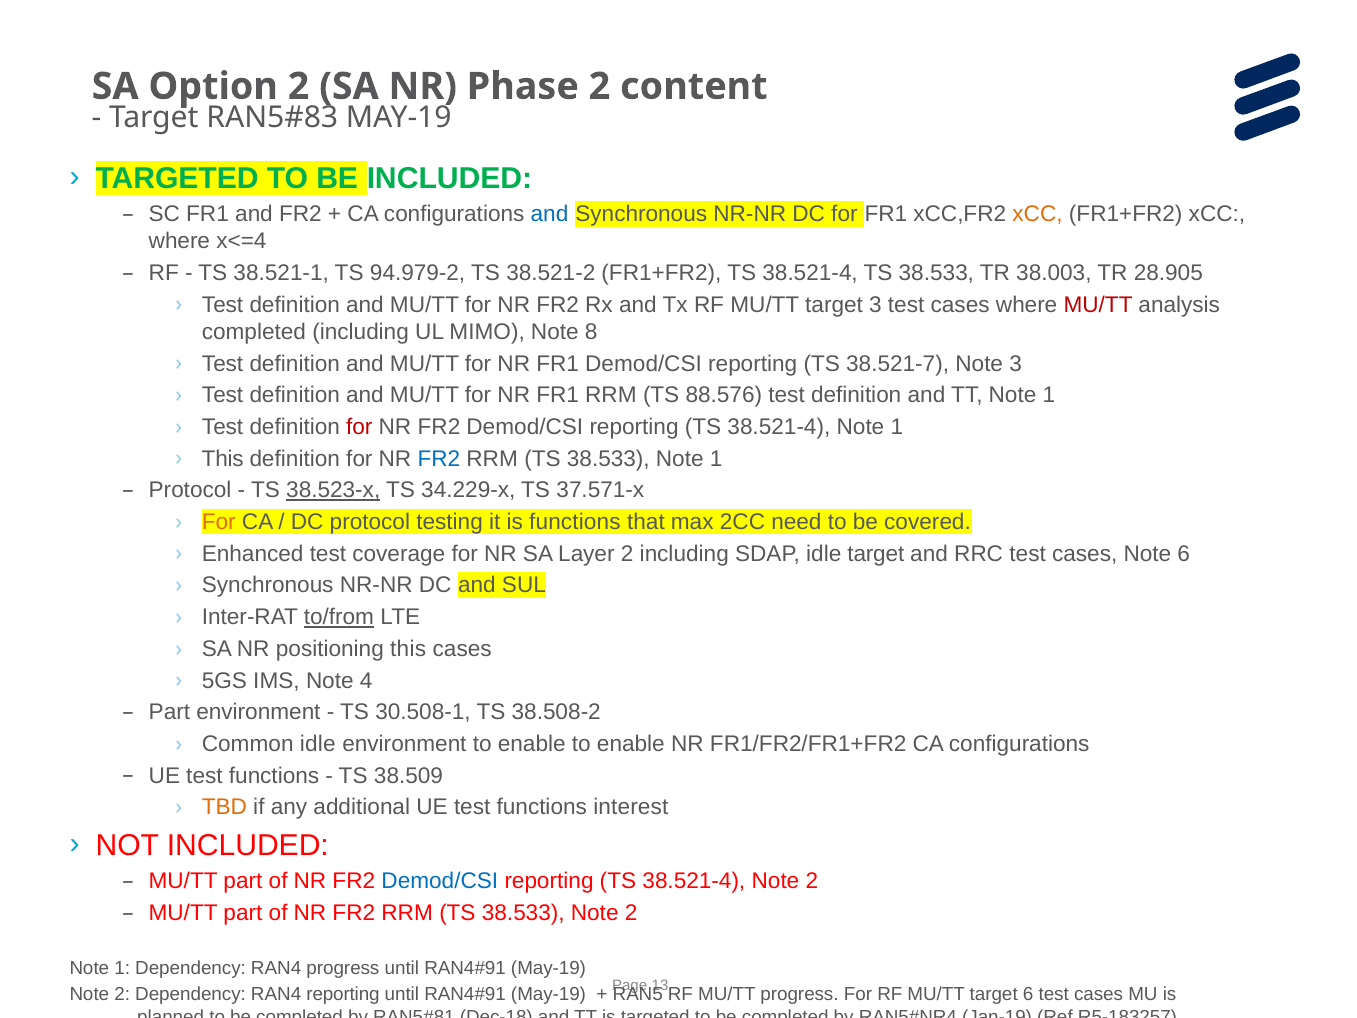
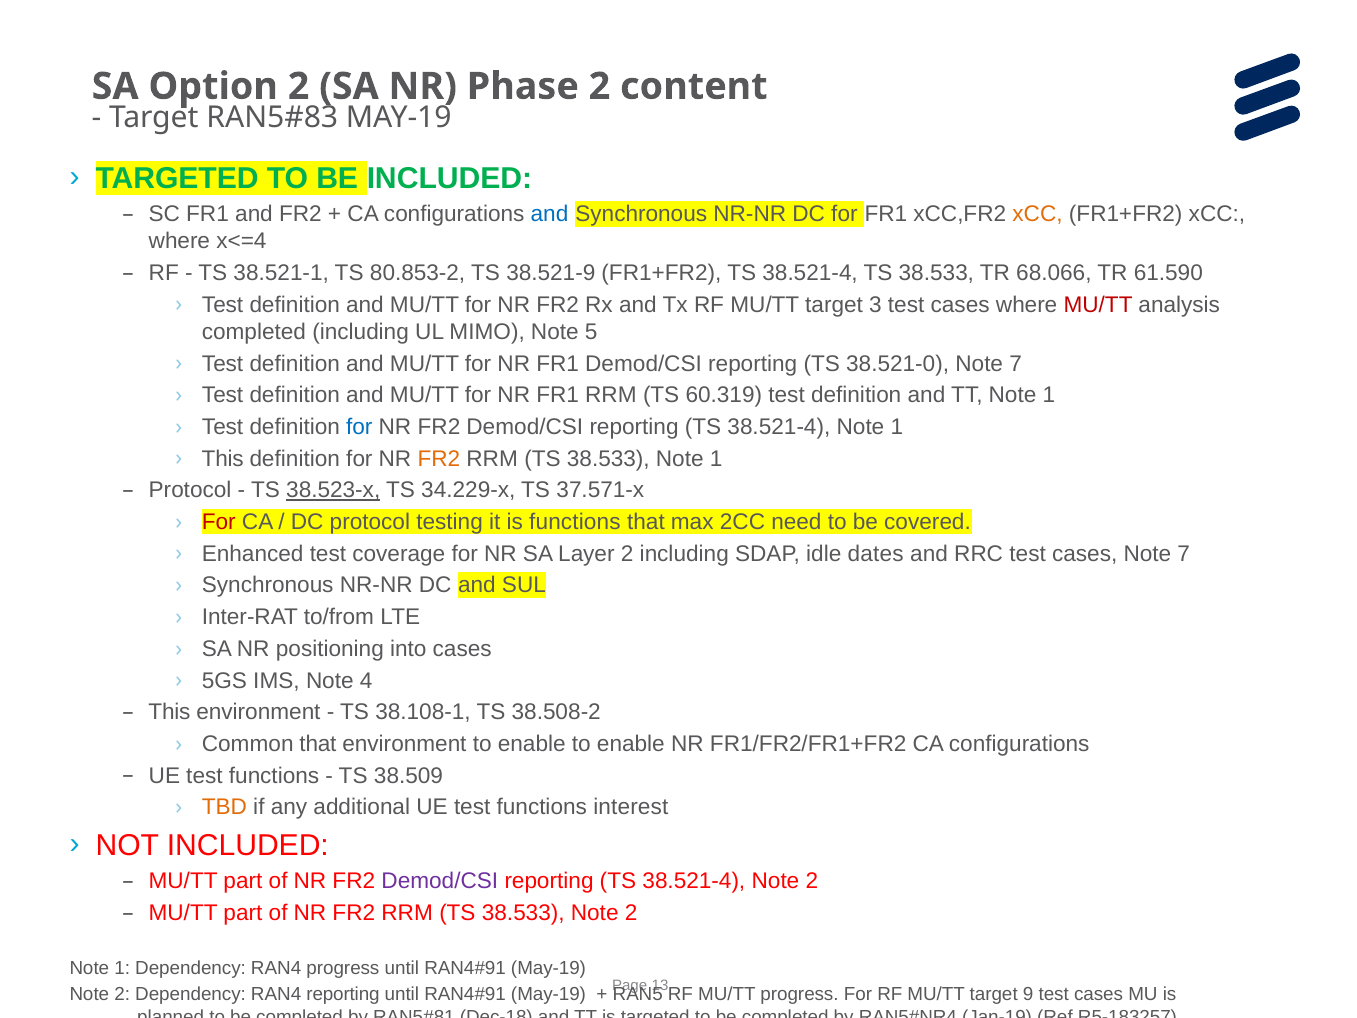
94.979-2: 94.979-2 -> 80.853-2 (418, 273)
38.521-2: 38.521-2 -> 38.521-9 (551, 273)
38.003: 38.003 -> 68.066 (1054, 273)
28.905: 28.905 -> 61.590 (1168, 273)
8: 8 -> 5 (591, 332)
38.521-7: 38.521-7 -> 38.521-0 (898, 364)
3: 3 -> 7 (1016, 364)
88.576: 88.576 -> 60.319 (724, 395)
for colour: red -> blue (359, 427)
FR2 colour: blue -> orange (439, 459)
For colour: orange -> red (219, 522)
idle target: target -> dates (876, 554)
cases Note 6: 6 -> 7 (1184, 554)
to/from underline: present -> none (339, 617)
positioning this: this -> into (408, 649)
Part: Part -> This (169, 712)
30.508-1: 30.508-1 -> 38.108-1 (423, 712)
Common idle: idle -> that (318, 744)
Demod/CSI colour: blue -> purple (440, 881)
target 6: 6 -> 9 (1028, 994)
